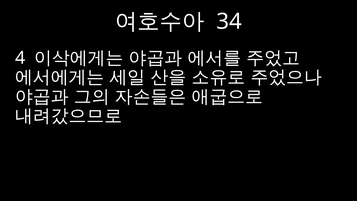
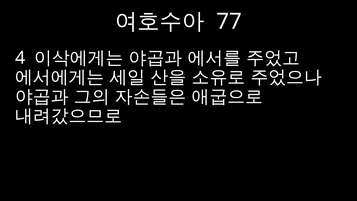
34: 34 -> 77 (229, 21)
